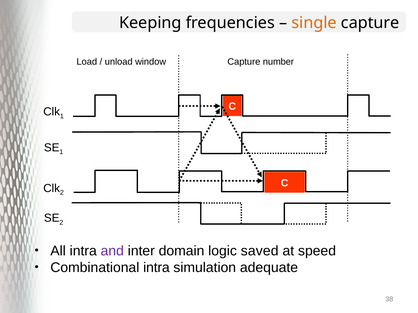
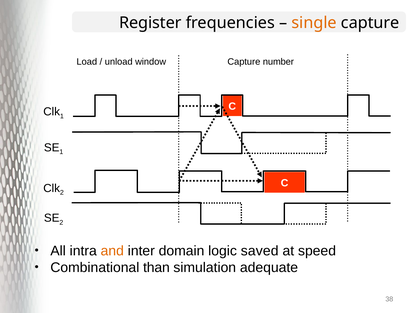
Keeping: Keeping -> Register (150, 23)
and colour: purple -> orange (112, 251)
Combinational intra: intra -> than (156, 268)
